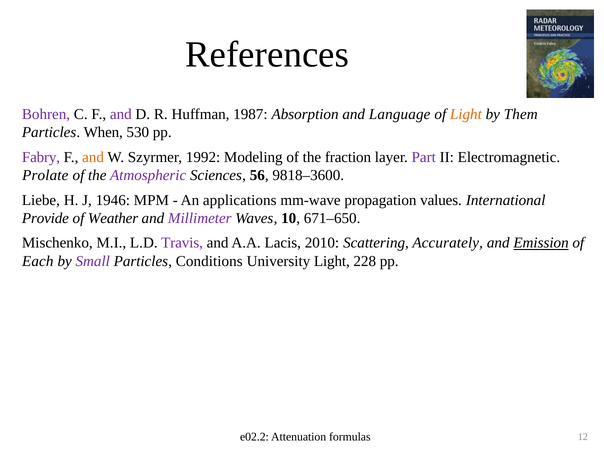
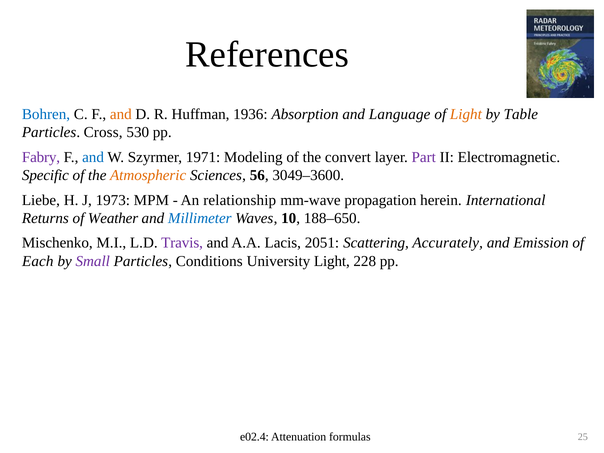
Bohren colour: purple -> blue (46, 114)
and colour: purple -> orange (121, 114)
1987: 1987 -> 1936 (250, 114)
Them: Them -> Table (521, 114)
When: When -> Cross (103, 132)
and colour: orange -> blue (93, 157)
1992: 1992 -> 1971 (203, 157)
fraction: fraction -> convert (348, 157)
Prolate: Prolate -> Specific (45, 175)
Atmospheric colour: purple -> orange (148, 175)
9818–3600: 9818–3600 -> 3049–3600 (308, 175)
1946: 1946 -> 1973 (113, 200)
applications: applications -> relationship (240, 200)
values: values -> herein (441, 200)
Provide: Provide -> Returns (45, 218)
Millimeter colour: purple -> blue (200, 218)
671–650: 671–650 -> 188–650 (332, 218)
2010: 2010 -> 2051 (322, 243)
Emission underline: present -> none (541, 243)
e02.2: e02.2 -> e02.4 (254, 437)
12: 12 -> 25 (583, 437)
